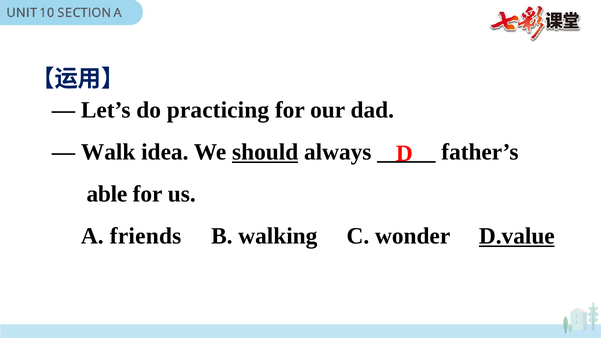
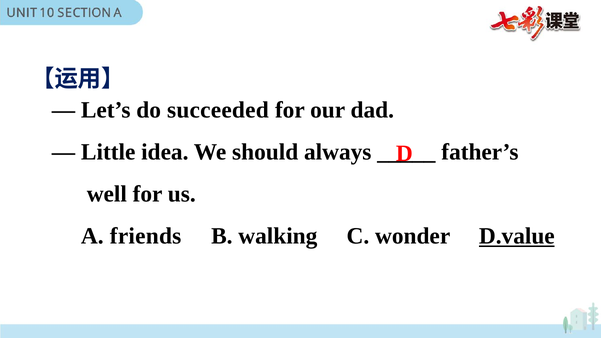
practicing: practicing -> succeeded (218, 110)
Walk: Walk -> Little (108, 152)
should underline: present -> none (265, 152)
able: able -> well (107, 194)
